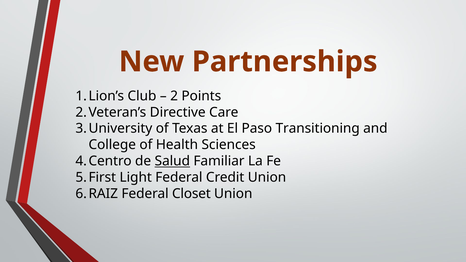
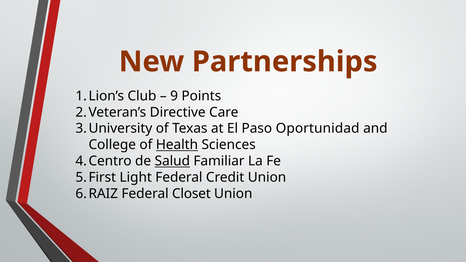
2: 2 -> 9 (174, 96)
Transitioning: Transitioning -> Oportunidad (318, 129)
Health underline: none -> present (177, 145)
